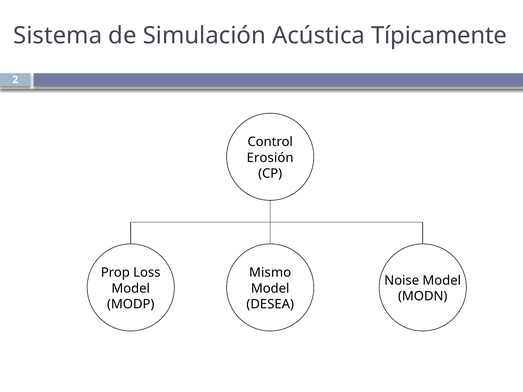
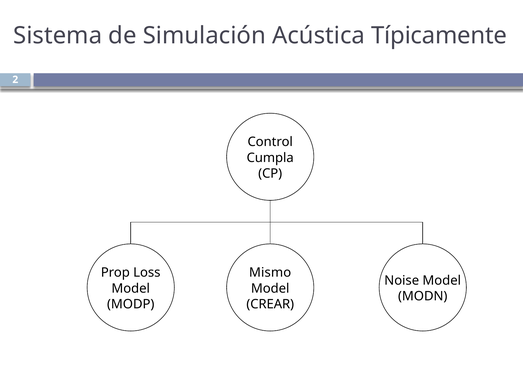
Erosión: Erosión -> Cumpla (270, 158)
DESEA: DESEA -> CREAR (270, 304)
